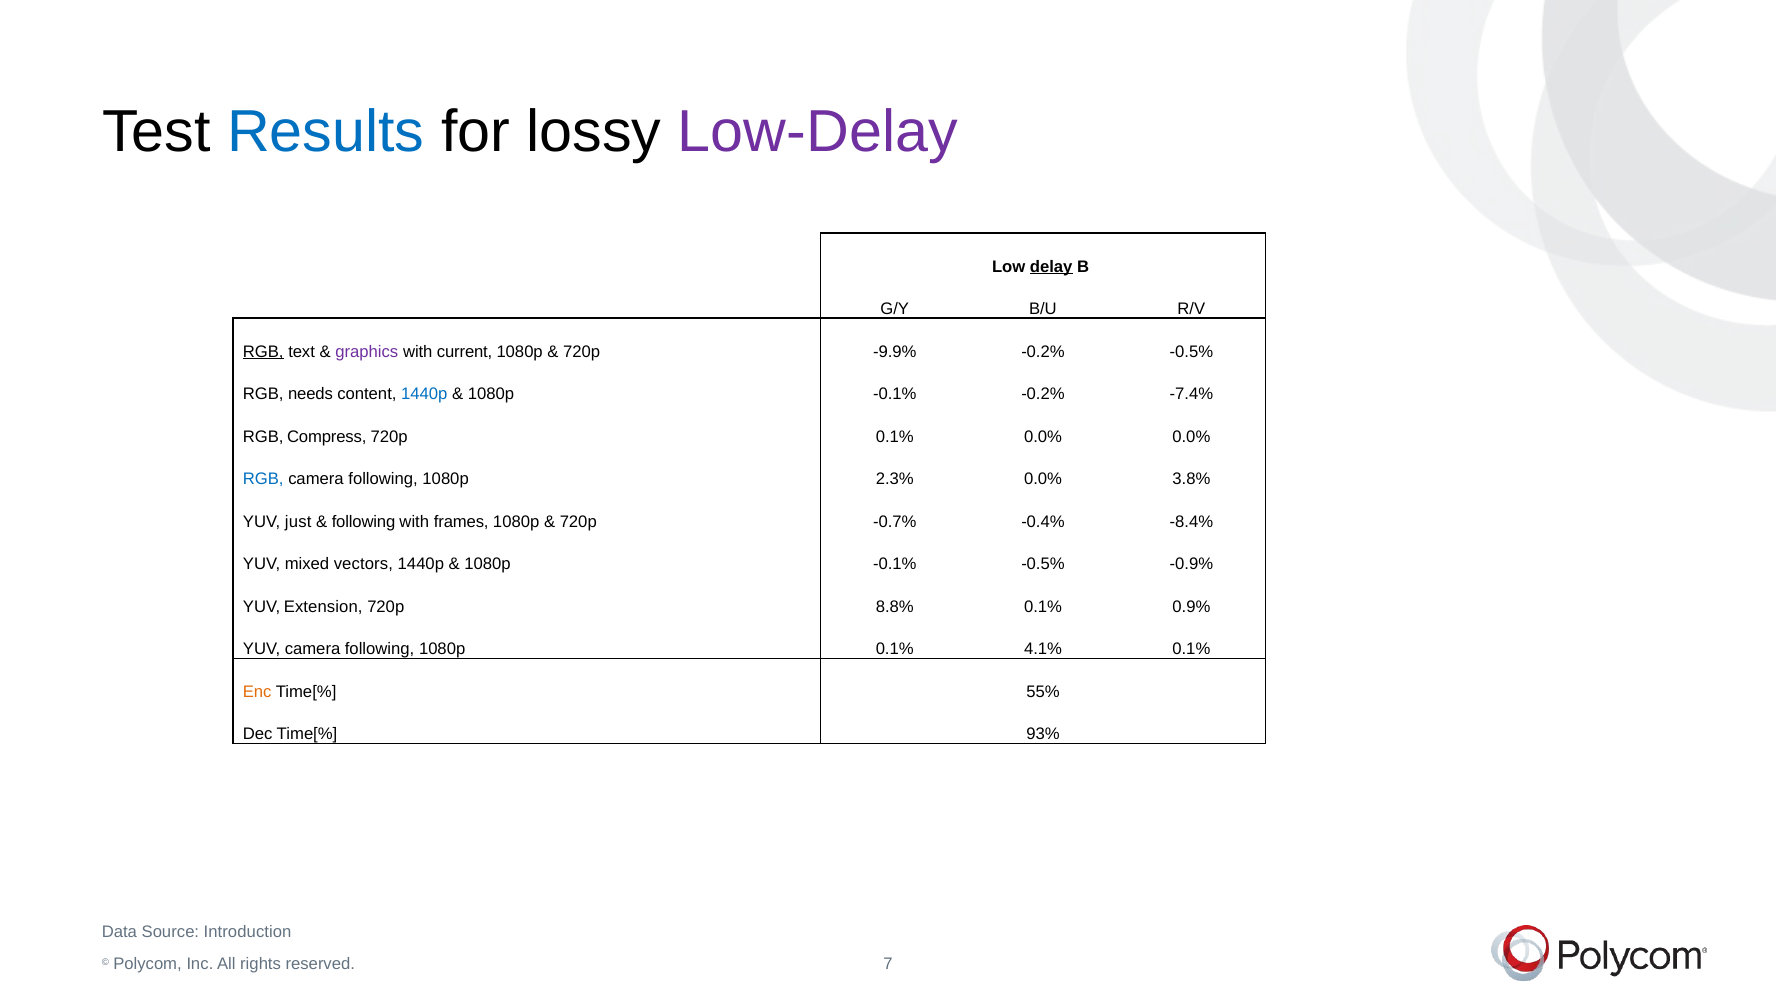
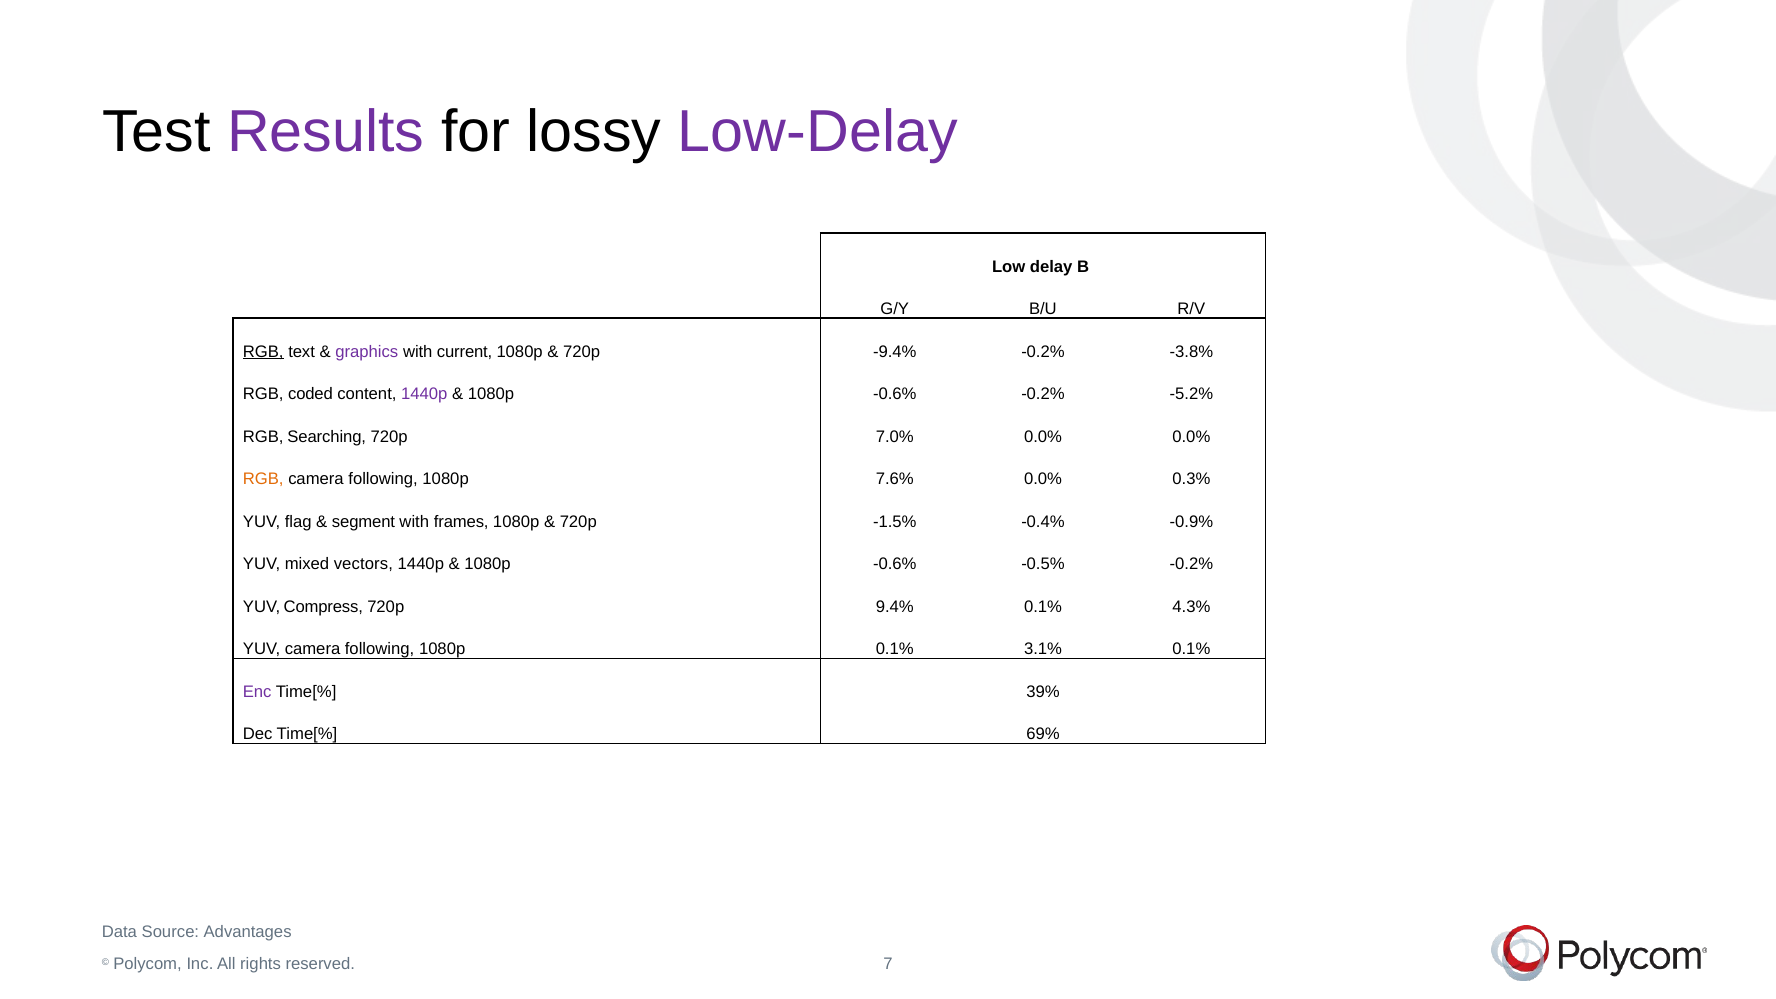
Results colour: blue -> purple (326, 132)
delay underline: present -> none (1051, 267)
-9.9%: -9.9% -> -9.4% (895, 352)
-0.2% -0.5%: -0.5% -> -3.8% (1191, 352)
needs: needs -> coded (310, 394)
1440p colour: blue -> purple (424, 394)
-0.1%: -0.1% -> -0.6% (895, 394)
-7.4%: -7.4% -> -5.2% (1191, 394)
Compress: Compress -> Searching (327, 437)
720p 0.1%: 0.1% -> 7.0% (895, 437)
RGB colour: blue -> orange (263, 479)
2.3%: 2.3% -> 7.6% (895, 479)
3.8%: 3.8% -> 0.3% (1191, 479)
just: just -> flag (298, 522)
following: following -> segment (364, 522)
-0.7%: -0.7% -> -1.5% (895, 522)
-8.4%: -8.4% -> -0.9% (1191, 522)
-0.1%: -0.1% -> -0.6% (895, 564)
-0.5% -0.9%: -0.9% -> -0.2% (1191, 564)
Extension: Extension -> Compress (323, 607)
8.8%: 8.8% -> 9.4% (895, 607)
0.9%: 0.9% -> 4.3% (1191, 607)
4.1%: 4.1% -> 3.1% (1043, 649)
Enc colour: orange -> purple (257, 692)
55%: 55% -> 39% (1043, 692)
93%: 93% -> 69% (1043, 735)
Introduction: Introduction -> Advantages (248, 932)
